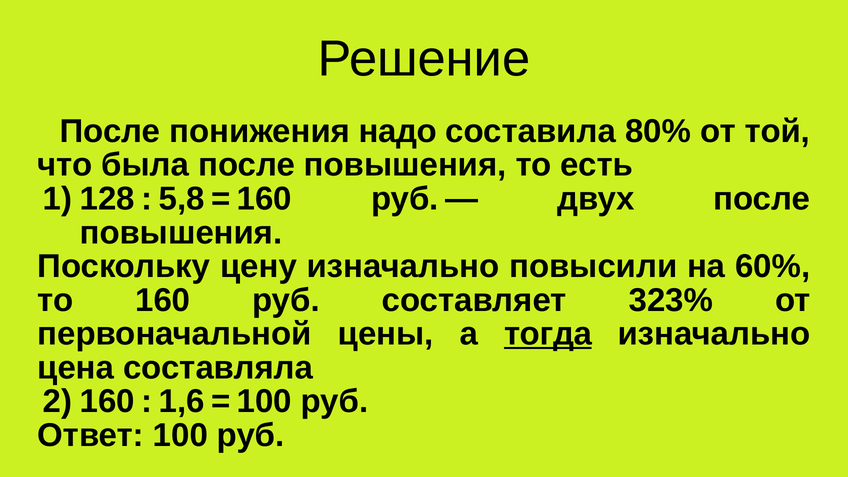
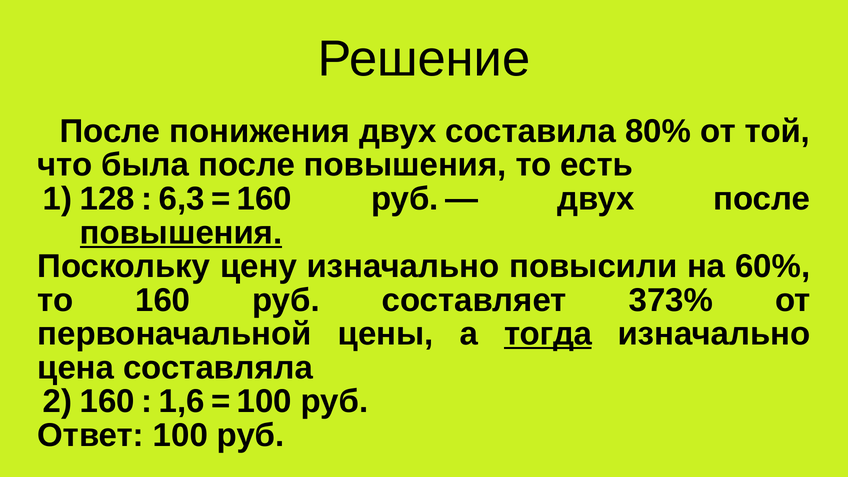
понижения надо: надо -> двух (398, 131)
5,8: 5,8 -> 6,3 (182, 199)
повышения underline: none -> present (181, 233)
323%: 323% -> 373% (671, 300)
